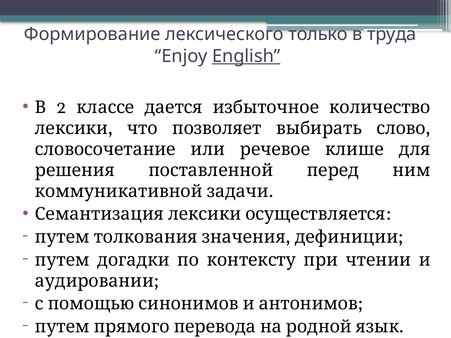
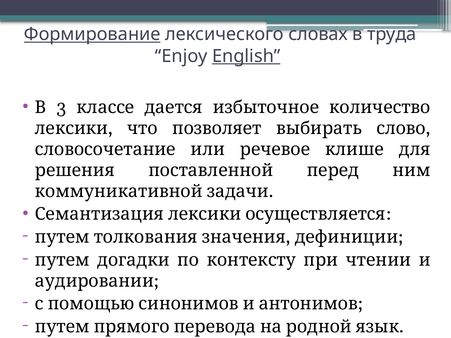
Формирование underline: none -> present (92, 34)
только: только -> словах (318, 34)
2: 2 -> 3 (61, 107)
